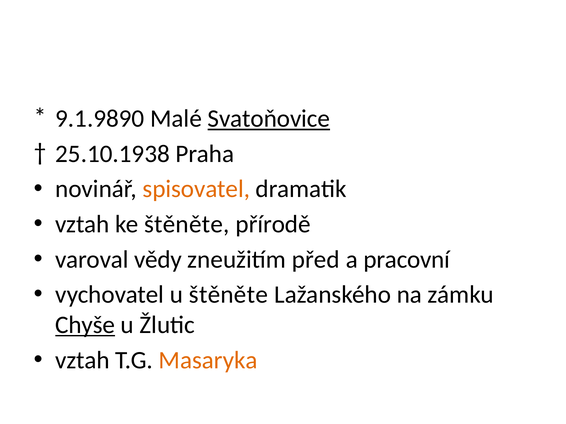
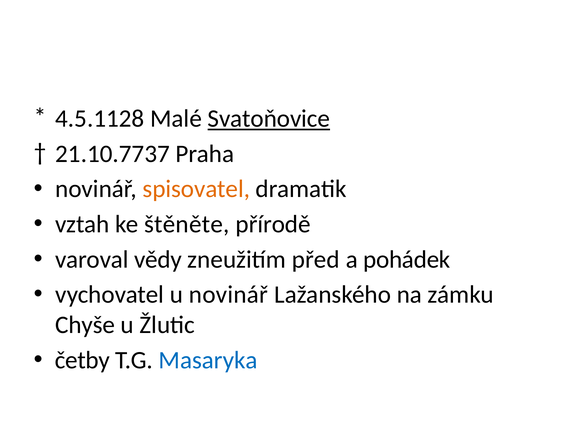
9.1.9890: 9.1.9890 -> 4.5.1128 (100, 119)
25.10.1938: 25.10.1938 -> 21.10.7737 (113, 154)
pracovní: pracovní -> pohádek (407, 260)
u štěněte: štěněte -> novinář (228, 295)
Chyše underline: present -> none (85, 325)
vztah: vztah -> četby (82, 360)
Masaryka colour: orange -> blue (208, 360)
